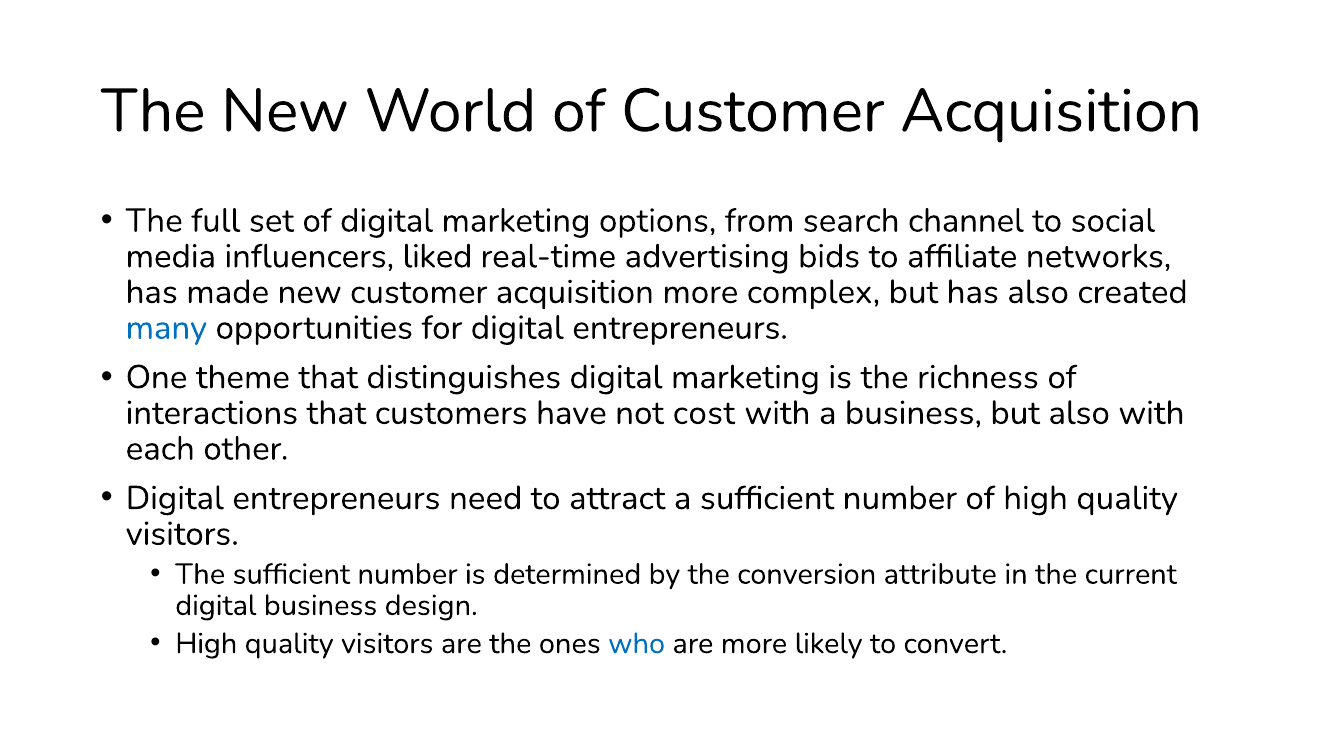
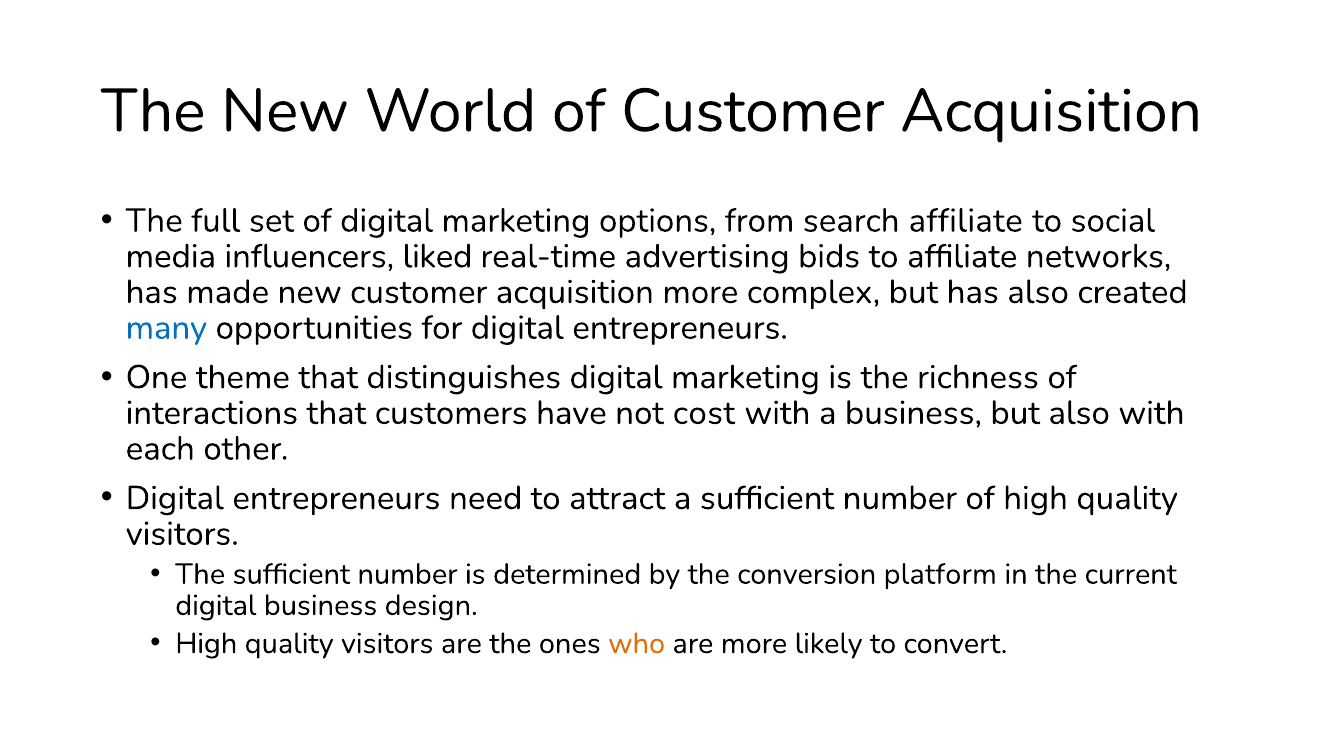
search channel: channel -> affiliate (966, 221)
attribute: attribute -> platform (940, 574)
who colour: blue -> orange (637, 644)
